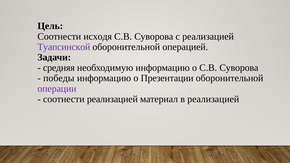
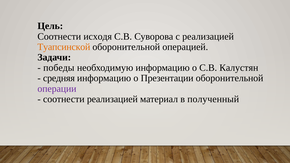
Туапсинской colour: purple -> orange (64, 47)
средняя: средняя -> победы (59, 68)
о С.В Суворова: Суворова -> Калустян (239, 68)
победы: победы -> средняя (59, 78)
в реализацией: реализацией -> полученный (213, 99)
